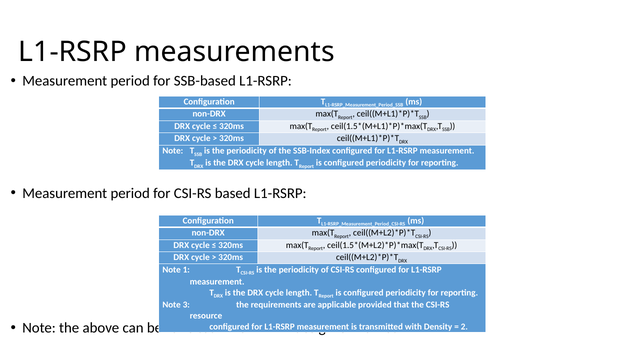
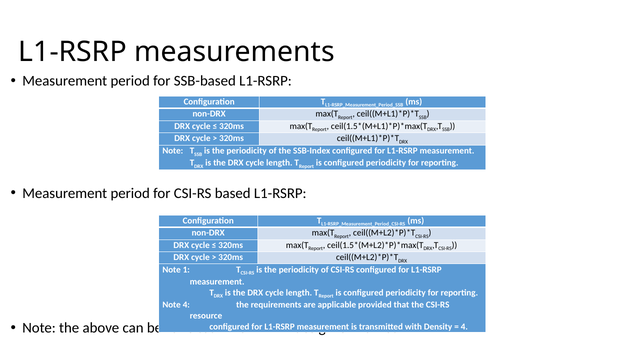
Note 3: 3 -> 4 (186, 305)
2: 2 -> 4 (464, 327)
